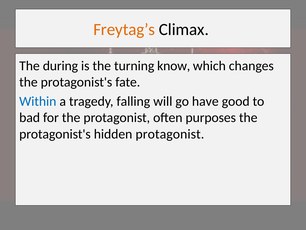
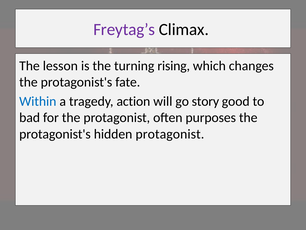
Freytag’s colour: orange -> purple (124, 29)
during: during -> lesson (60, 66)
know: know -> rising (174, 66)
falling: falling -> action (133, 101)
have: have -> story (205, 101)
